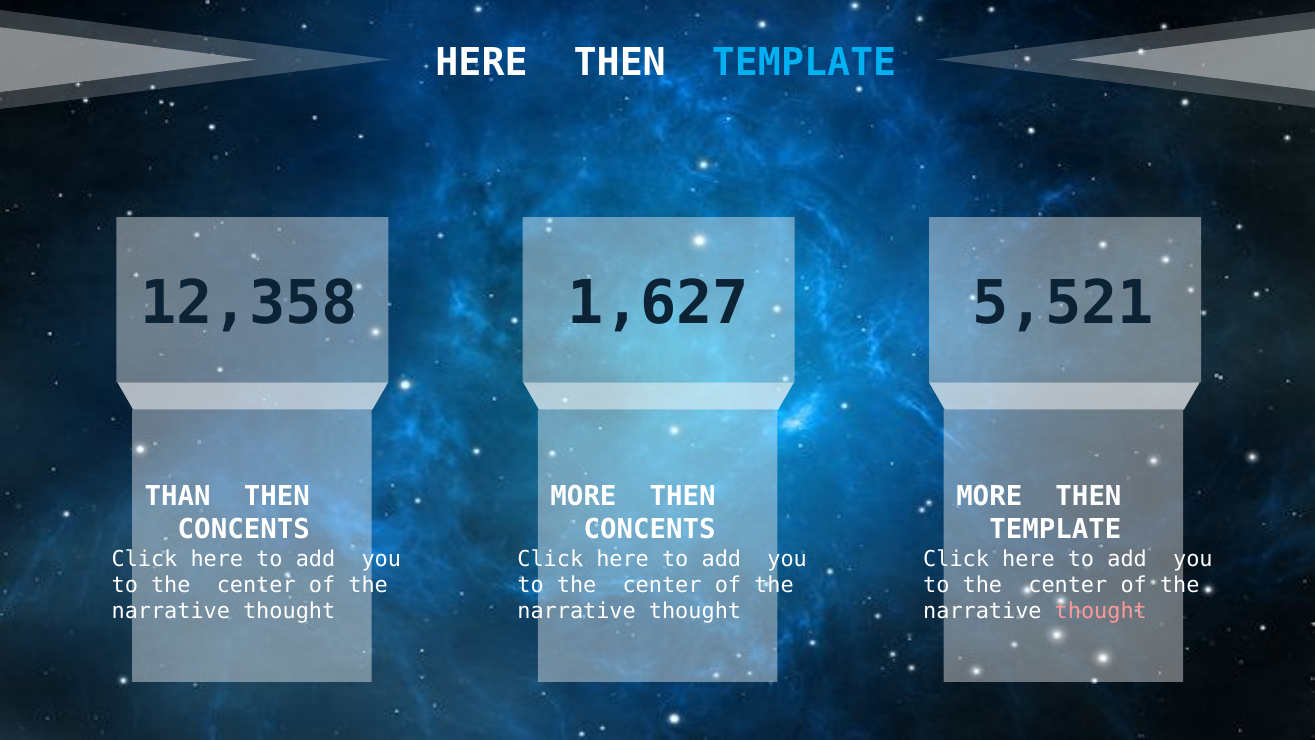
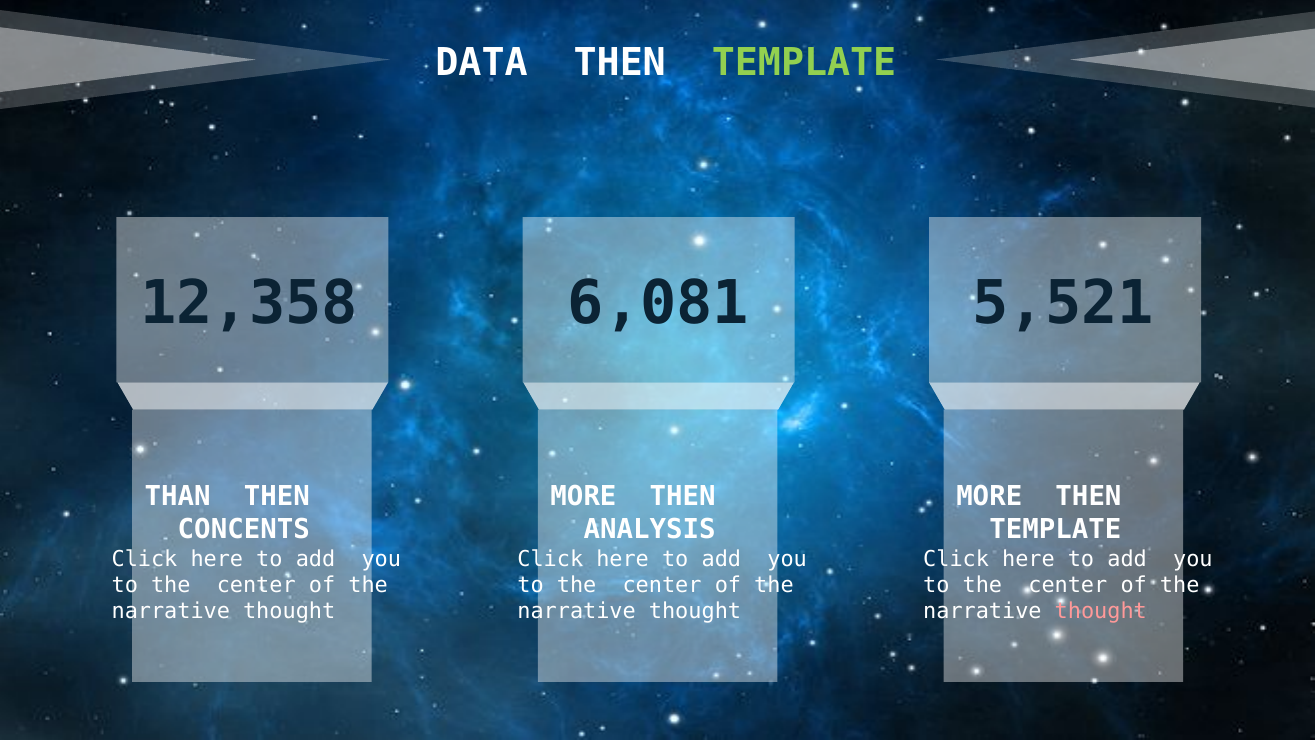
HERE: HERE -> DATA (482, 63)
TEMPLATE colour: light blue -> light green (804, 63)
1,627: 1,627 -> 6,081 (658, 303)
CONCENTS: CONCENTS -> ANALYSIS (650, 529)
